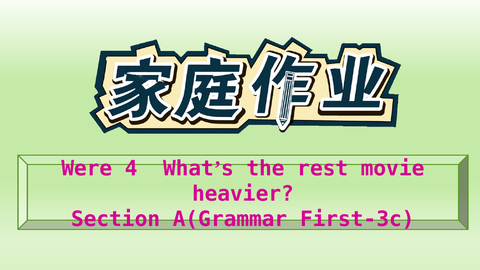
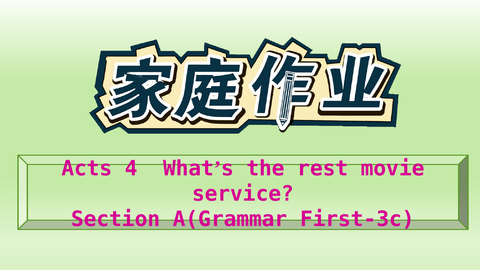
Were: Were -> Acts (87, 168)
heavier: heavier -> service (243, 194)
